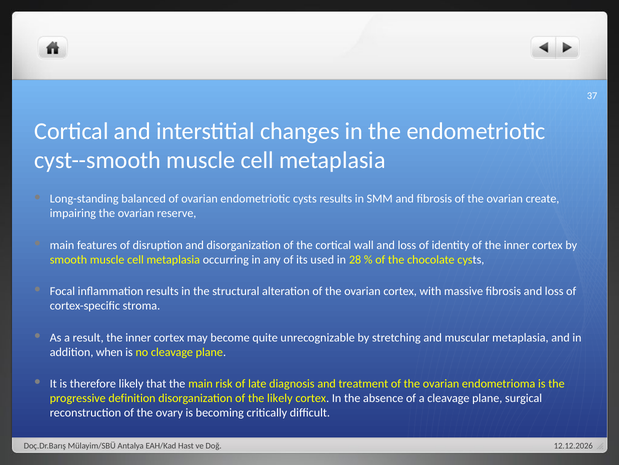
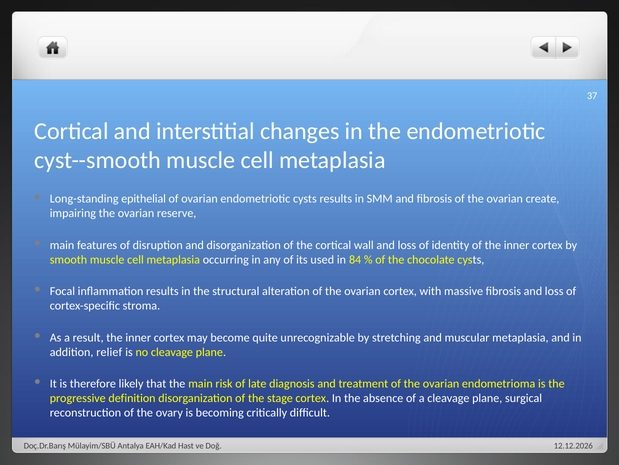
balanced: balanced -> epithelial (144, 199)
28: 28 -> 84 (355, 259)
when: when -> relief (109, 351)
the likely: likely -> stage (280, 398)
